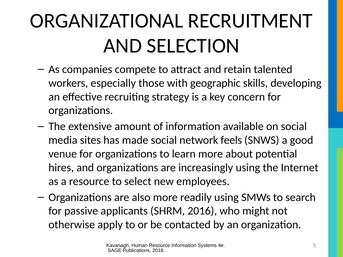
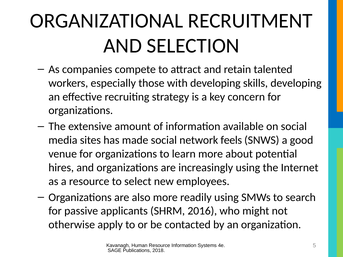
with geographic: geographic -> developing (215, 83)
